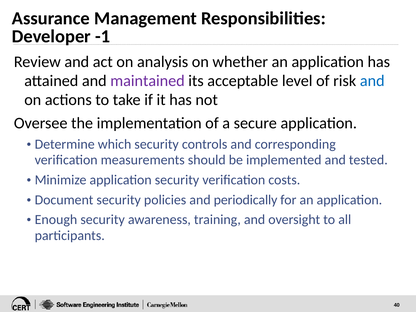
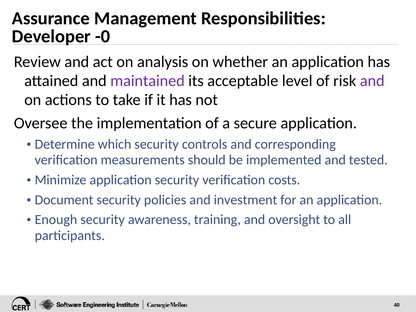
-1: -1 -> -0 (103, 36)
and colour: blue -> purple (372, 81)
periodically: periodically -> investment (245, 200)
